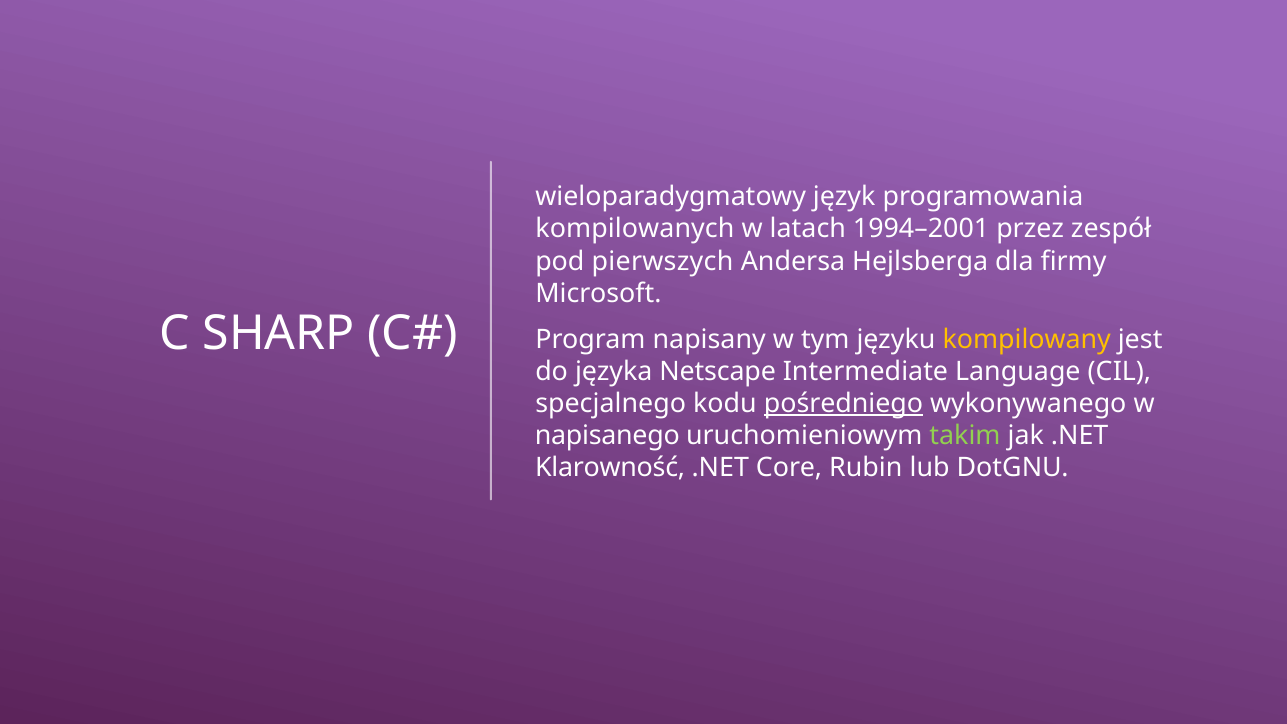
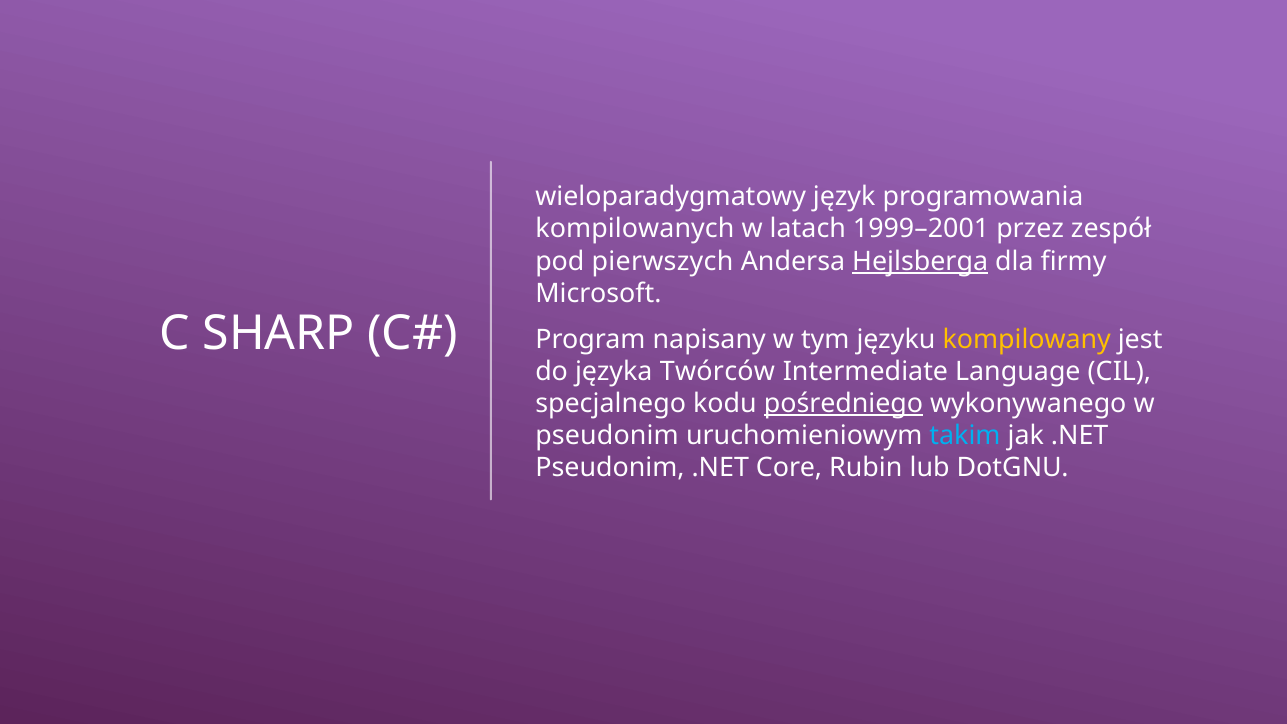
1994–2001: 1994–2001 -> 1999–2001 (921, 229)
Hejlsberga underline: none -> present (920, 261)
Netscape: Netscape -> Twórców (718, 371)
napisanego: napisanego -> pseudonim (607, 436)
takim colour: light green -> light blue (965, 436)
Klarowność: Klarowność -> Pseudonim (610, 468)
